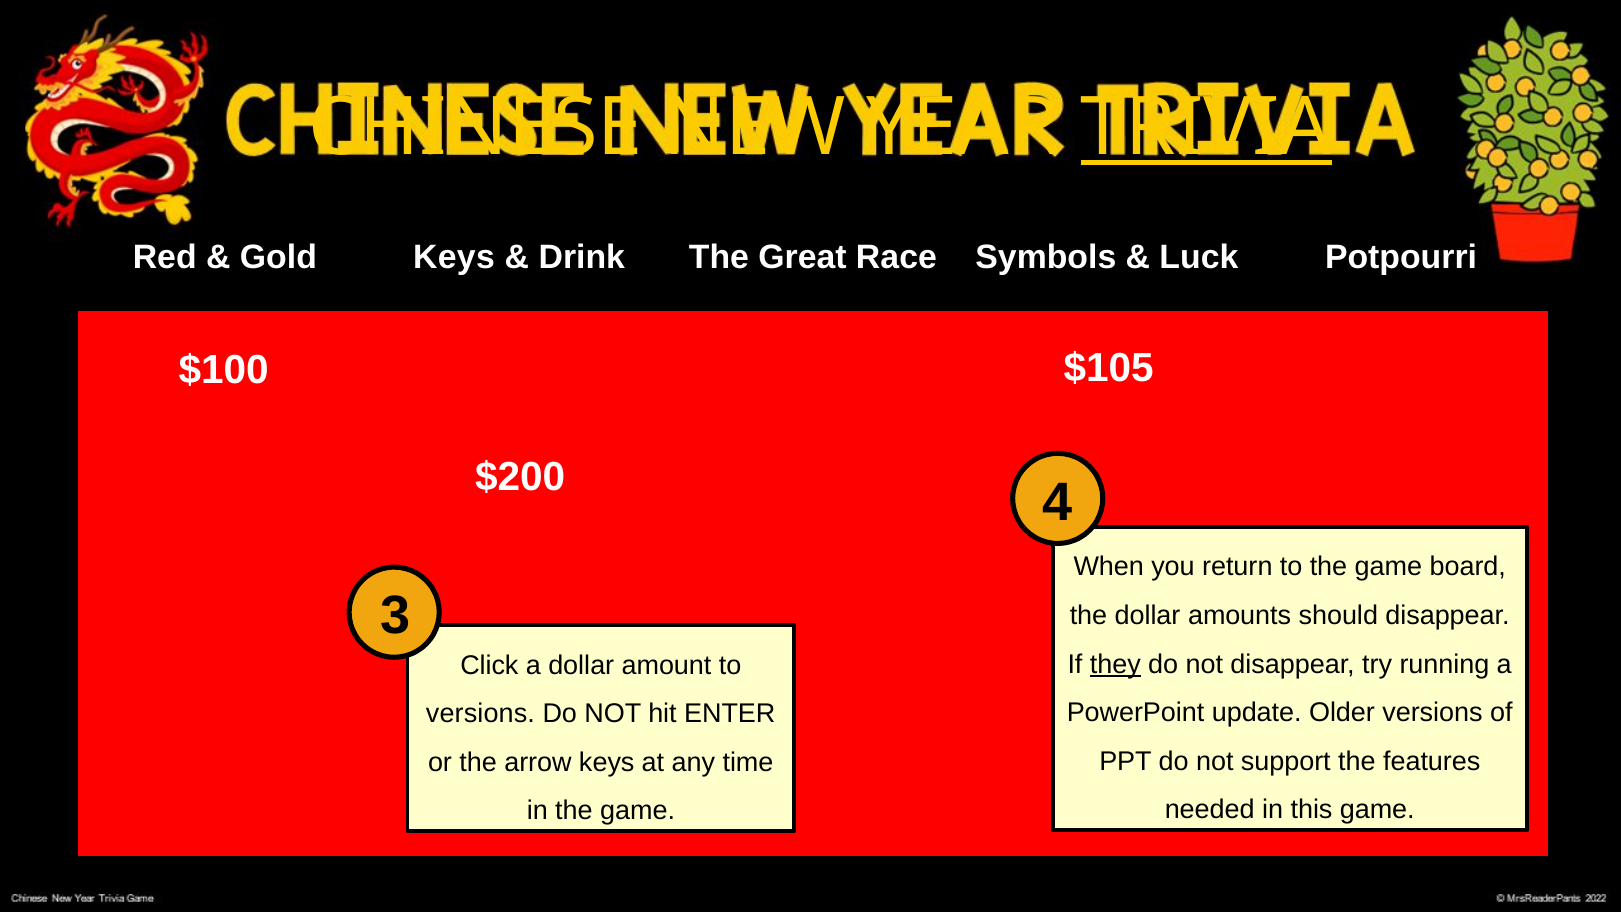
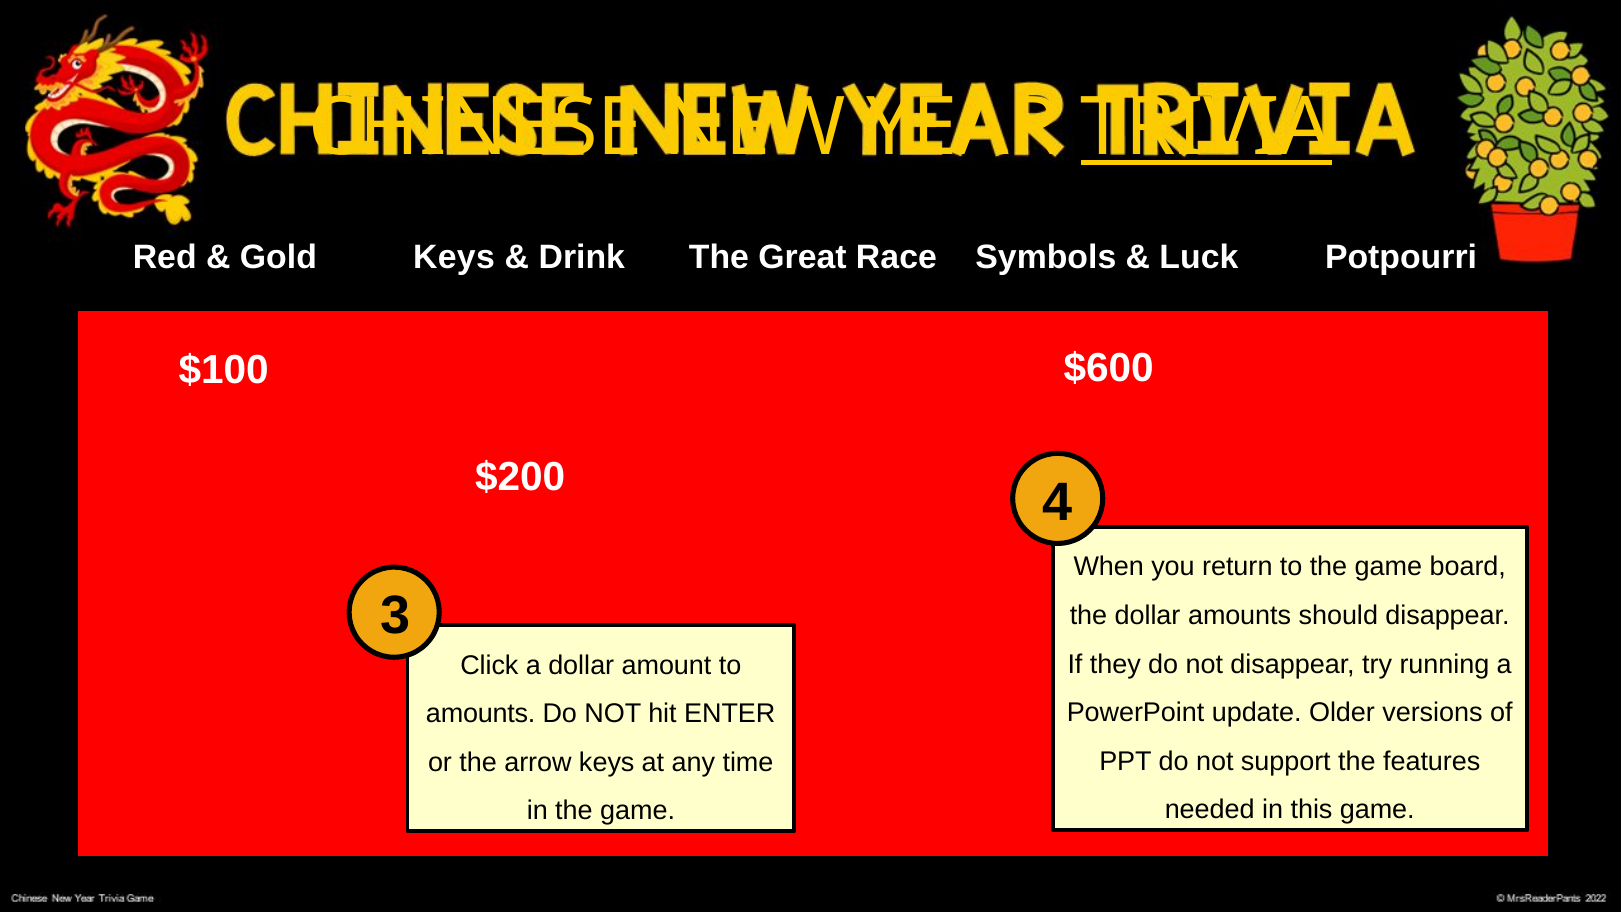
$105: $105 -> $600 (1109, 368)
they underline: present -> none (1115, 664)
versions: versions -> amounts (481, 714)
